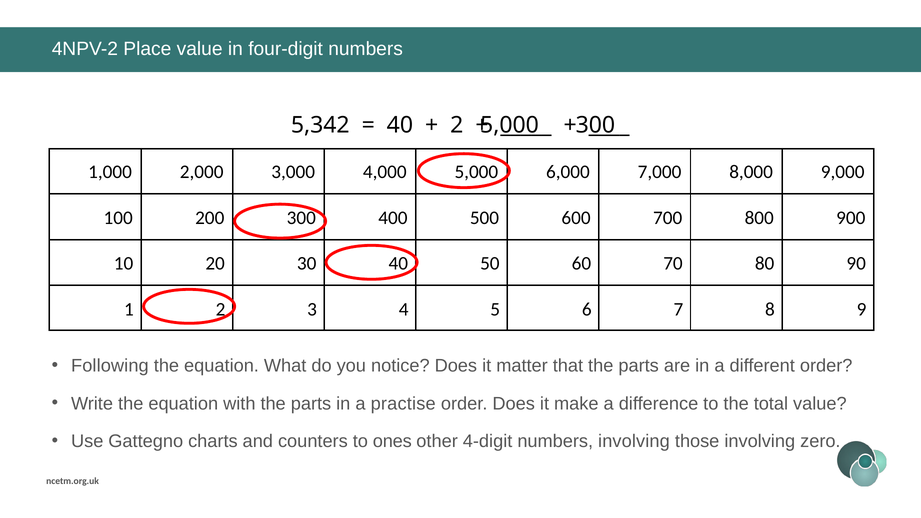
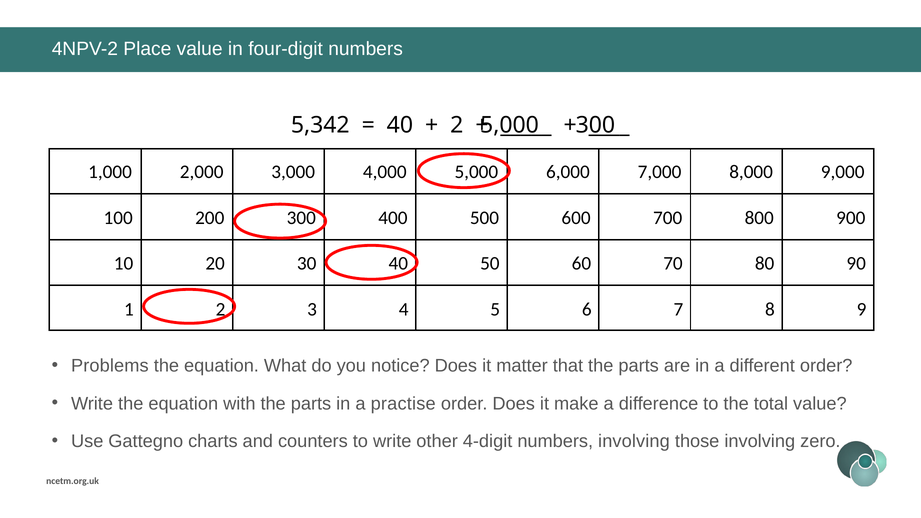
Following: Following -> Problems (110, 366)
to ones: ones -> write (392, 441)
